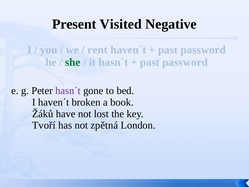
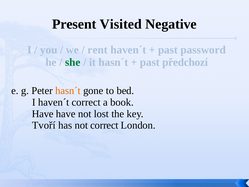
password: password -> předchozí (185, 62)
hasn´t colour: purple -> orange (68, 91)
haven´t broken: broken -> correct (86, 102)
Žáků: Žáků -> Have (43, 114)
not zpětná: zpětná -> correct (104, 125)
